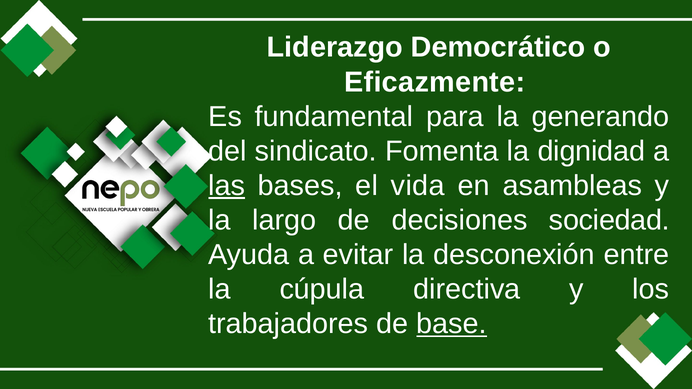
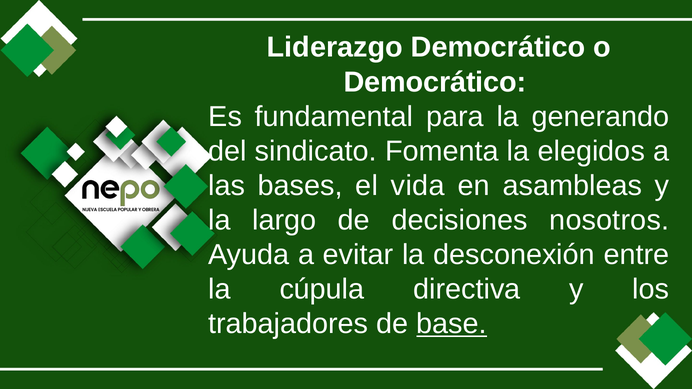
Eficazmente: Eficazmente -> Democrático (435, 82)
dignidad: dignidad -> elegidos (591, 151)
las underline: present -> none (227, 186)
sociedad: sociedad -> nosotros (609, 220)
